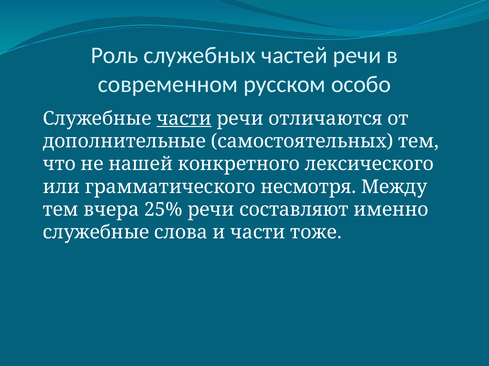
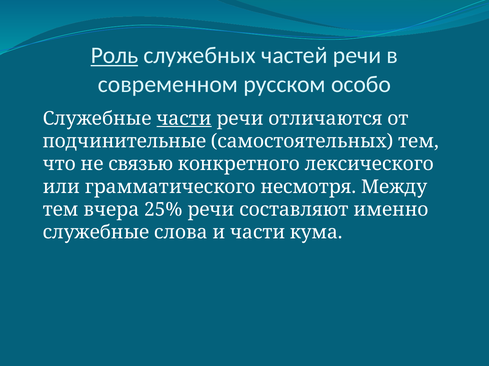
Роль underline: none -> present (115, 56)
дополнительные: дополнительные -> подчинительные (124, 141)
нашей: нашей -> связью (141, 164)
тоже: тоже -> кума (316, 233)
